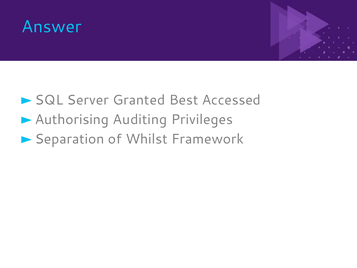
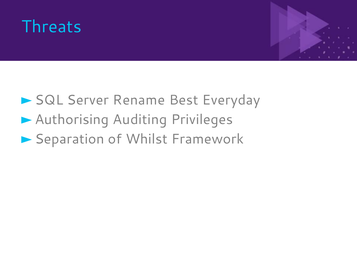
Answer: Answer -> Threats (52, 27)
Granted: Granted -> Rename (139, 100)
Accessed: Accessed -> Everyday (231, 100)
